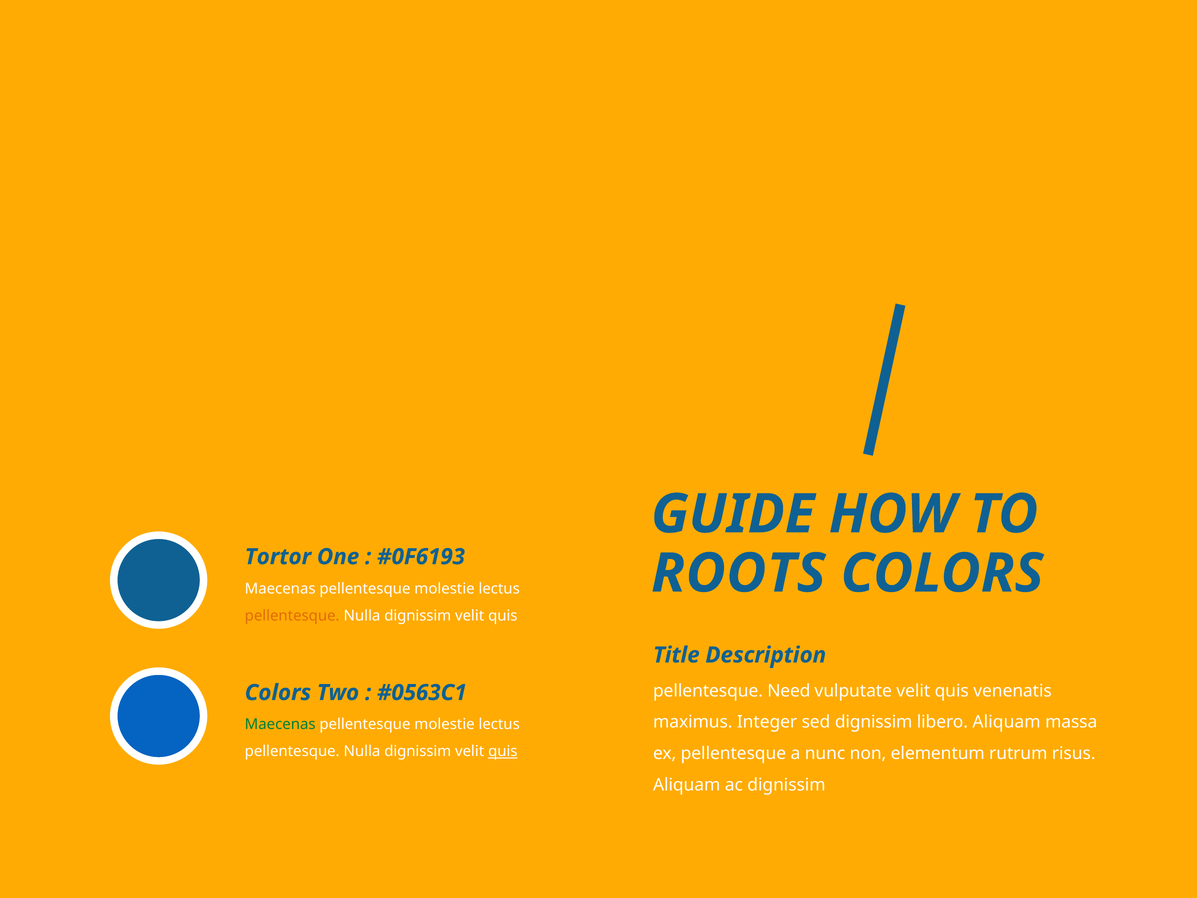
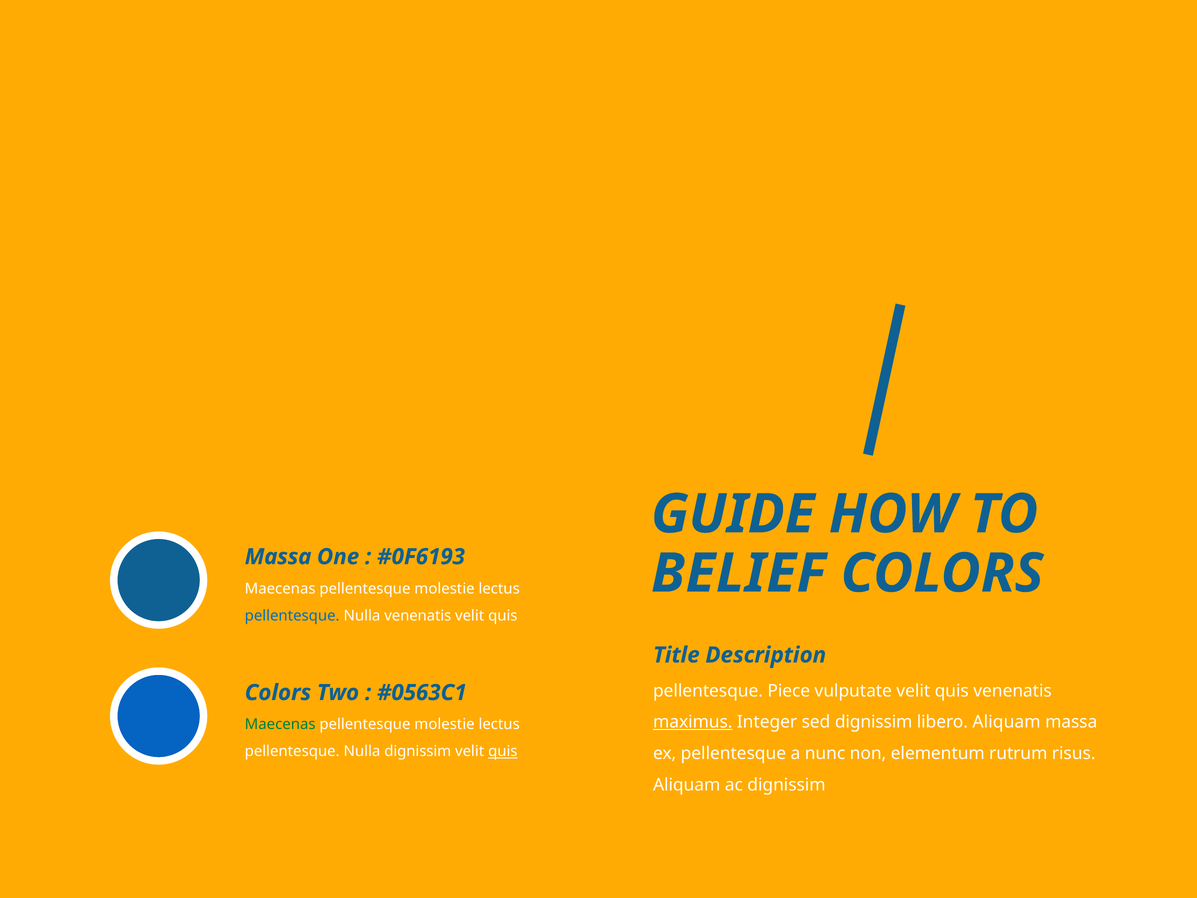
Tortor: Tortor -> Massa (278, 557)
ROOTS: ROOTS -> BELIEF (738, 573)
pellentesque colour: orange -> blue (292, 615)
dignissim: dignissim -> venenatis (418, 615)
Need: Need -> Piece (789, 691)
maximus underline: none -> present (693, 722)
